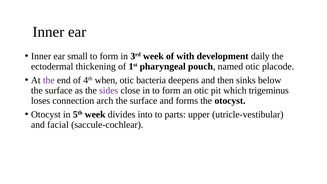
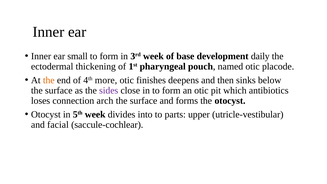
with: with -> base (185, 56)
the colour: purple -> orange (49, 80)
when: when -> more (106, 80)
bacteria: bacteria -> finishes (151, 80)
trigeminus: trigeminus -> antibiotics (269, 90)
